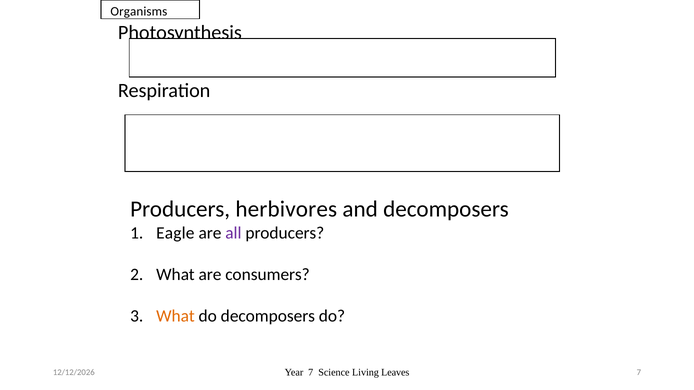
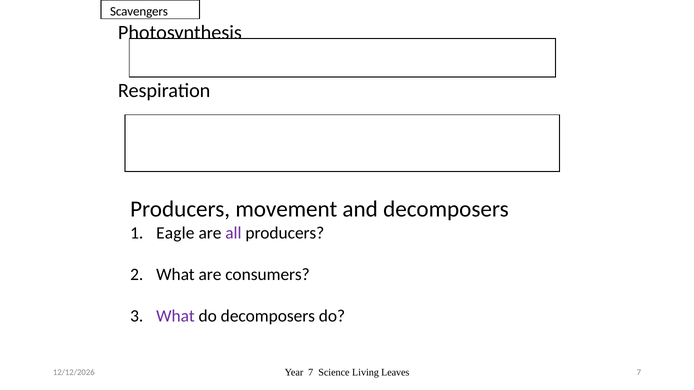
Organisms: Organisms -> Scavengers (139, 11)
herbivores: herbivores -> movement (286, 209)
What colour: orange -> purple (175, 316)
